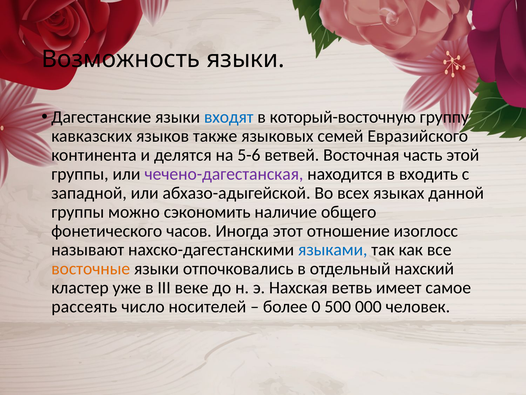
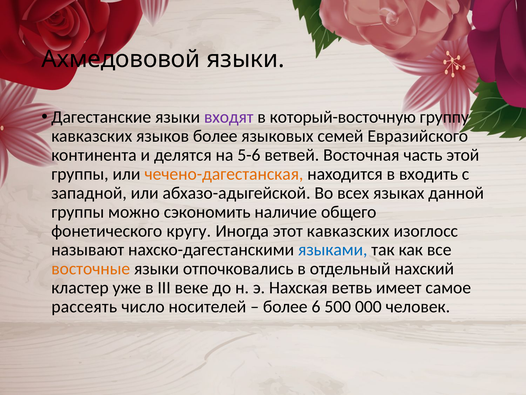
Возможность: Возможность -> Ахмедововой (121, 59)
входят colour: blue -> purple (229, 117)
языков также: также -> более (215, 136)
чечено-дагестанская colour: purple -> orange (224, 174)
часов: часов -> кругу (189, 231)
этот отношение: отношение -> кавказских (348, 231)
0: 0 -> 6 (316, 306)
